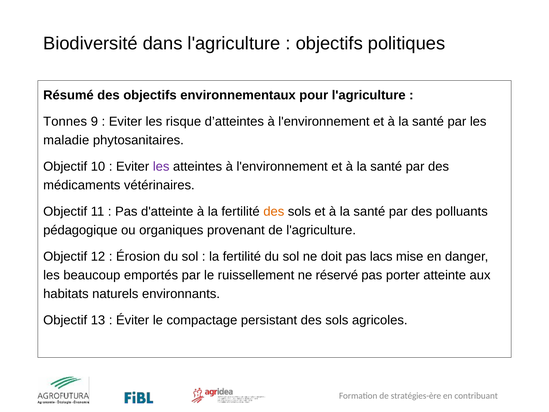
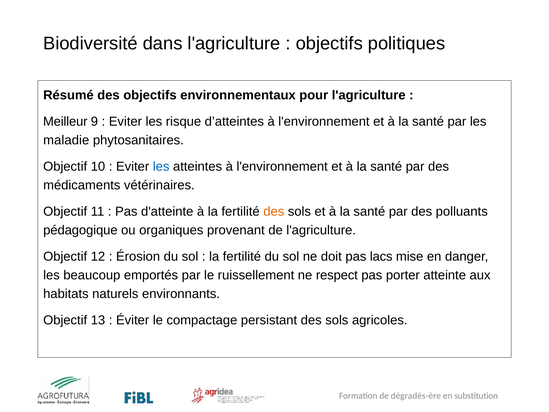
Tonnes: Tonnes -> Meilleur (65, 121)
les colour: purple -> blue (161, 166)
réservé: réservé -> respect (337, 275)
stratégies-ère: stratégies-ère -> dégradés-ère (416, 396)
contribuant: contribuant -> substitution (476, 396)
